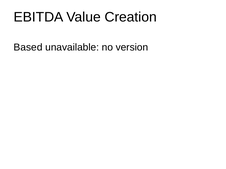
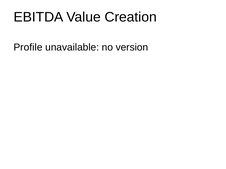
Based: Based -> Profile (28, 47)
